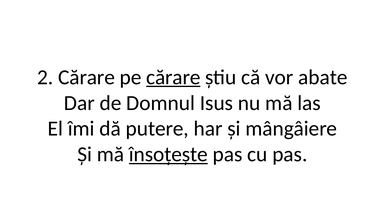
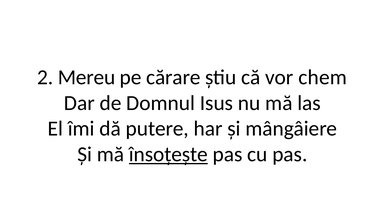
2 Cărare: Cărare -> Mereu (87, 77)
cărare underline: present -> none (173, 77)
abate: abate -> chem (323, 77)
